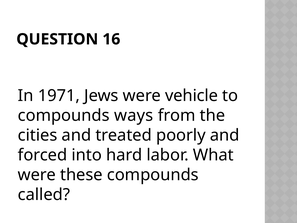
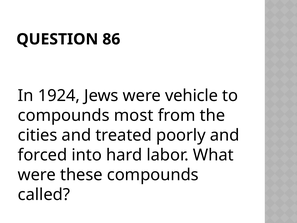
16: 16 -> 86 (111, 39)
1971: 1971 -> 1924 (59, 95)
ways: ways -> most (134, 115)
